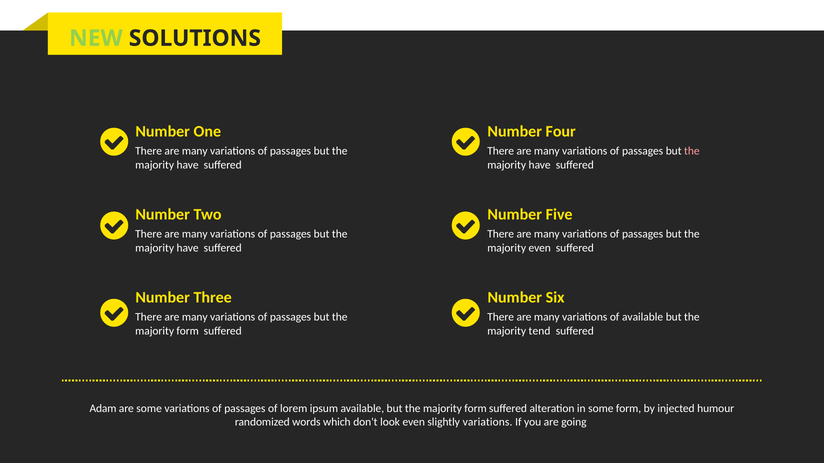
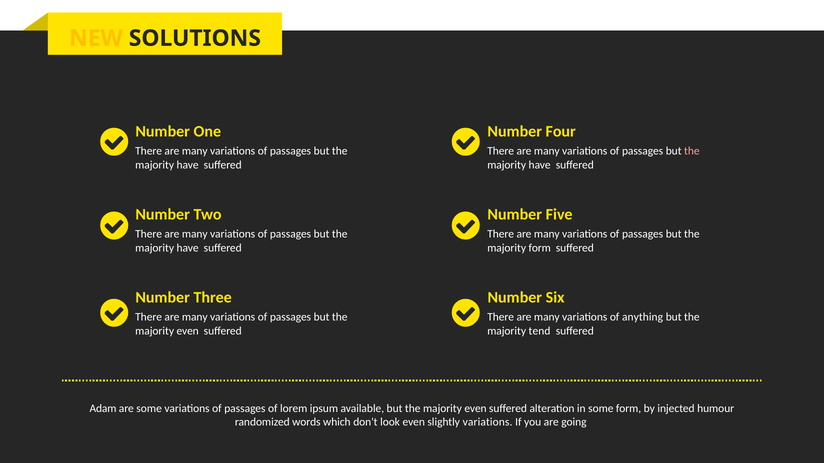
NEW colour: light green -> yellow (96, 38)
majority even: even -> form (540, 248)
of available: available -> anything (643, 317)
form: form -> even (188, 331)
form: form -> even (476, 409)
